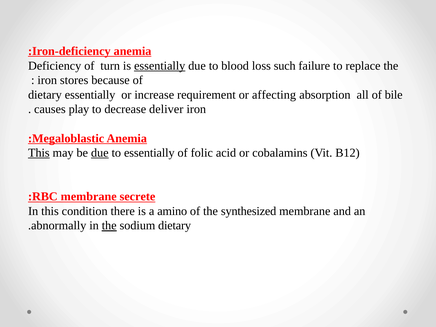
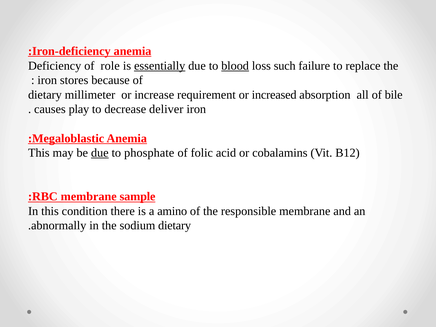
turn: turn -> role (110, 66)
blood underline: none -> present (235, 66)
dietary essentially: essentially -> millimeter (90, 95)
affecting: affecting -> increased (274, 95)
This underline: present -> none (39, 153)
to essentially: essentially -> phosphate (149, 153)
secrete: secrete -> sample (138, 197)
synthesized: synthesized -> responsible (249, 211)
the underline: present -> none (109, 226)
